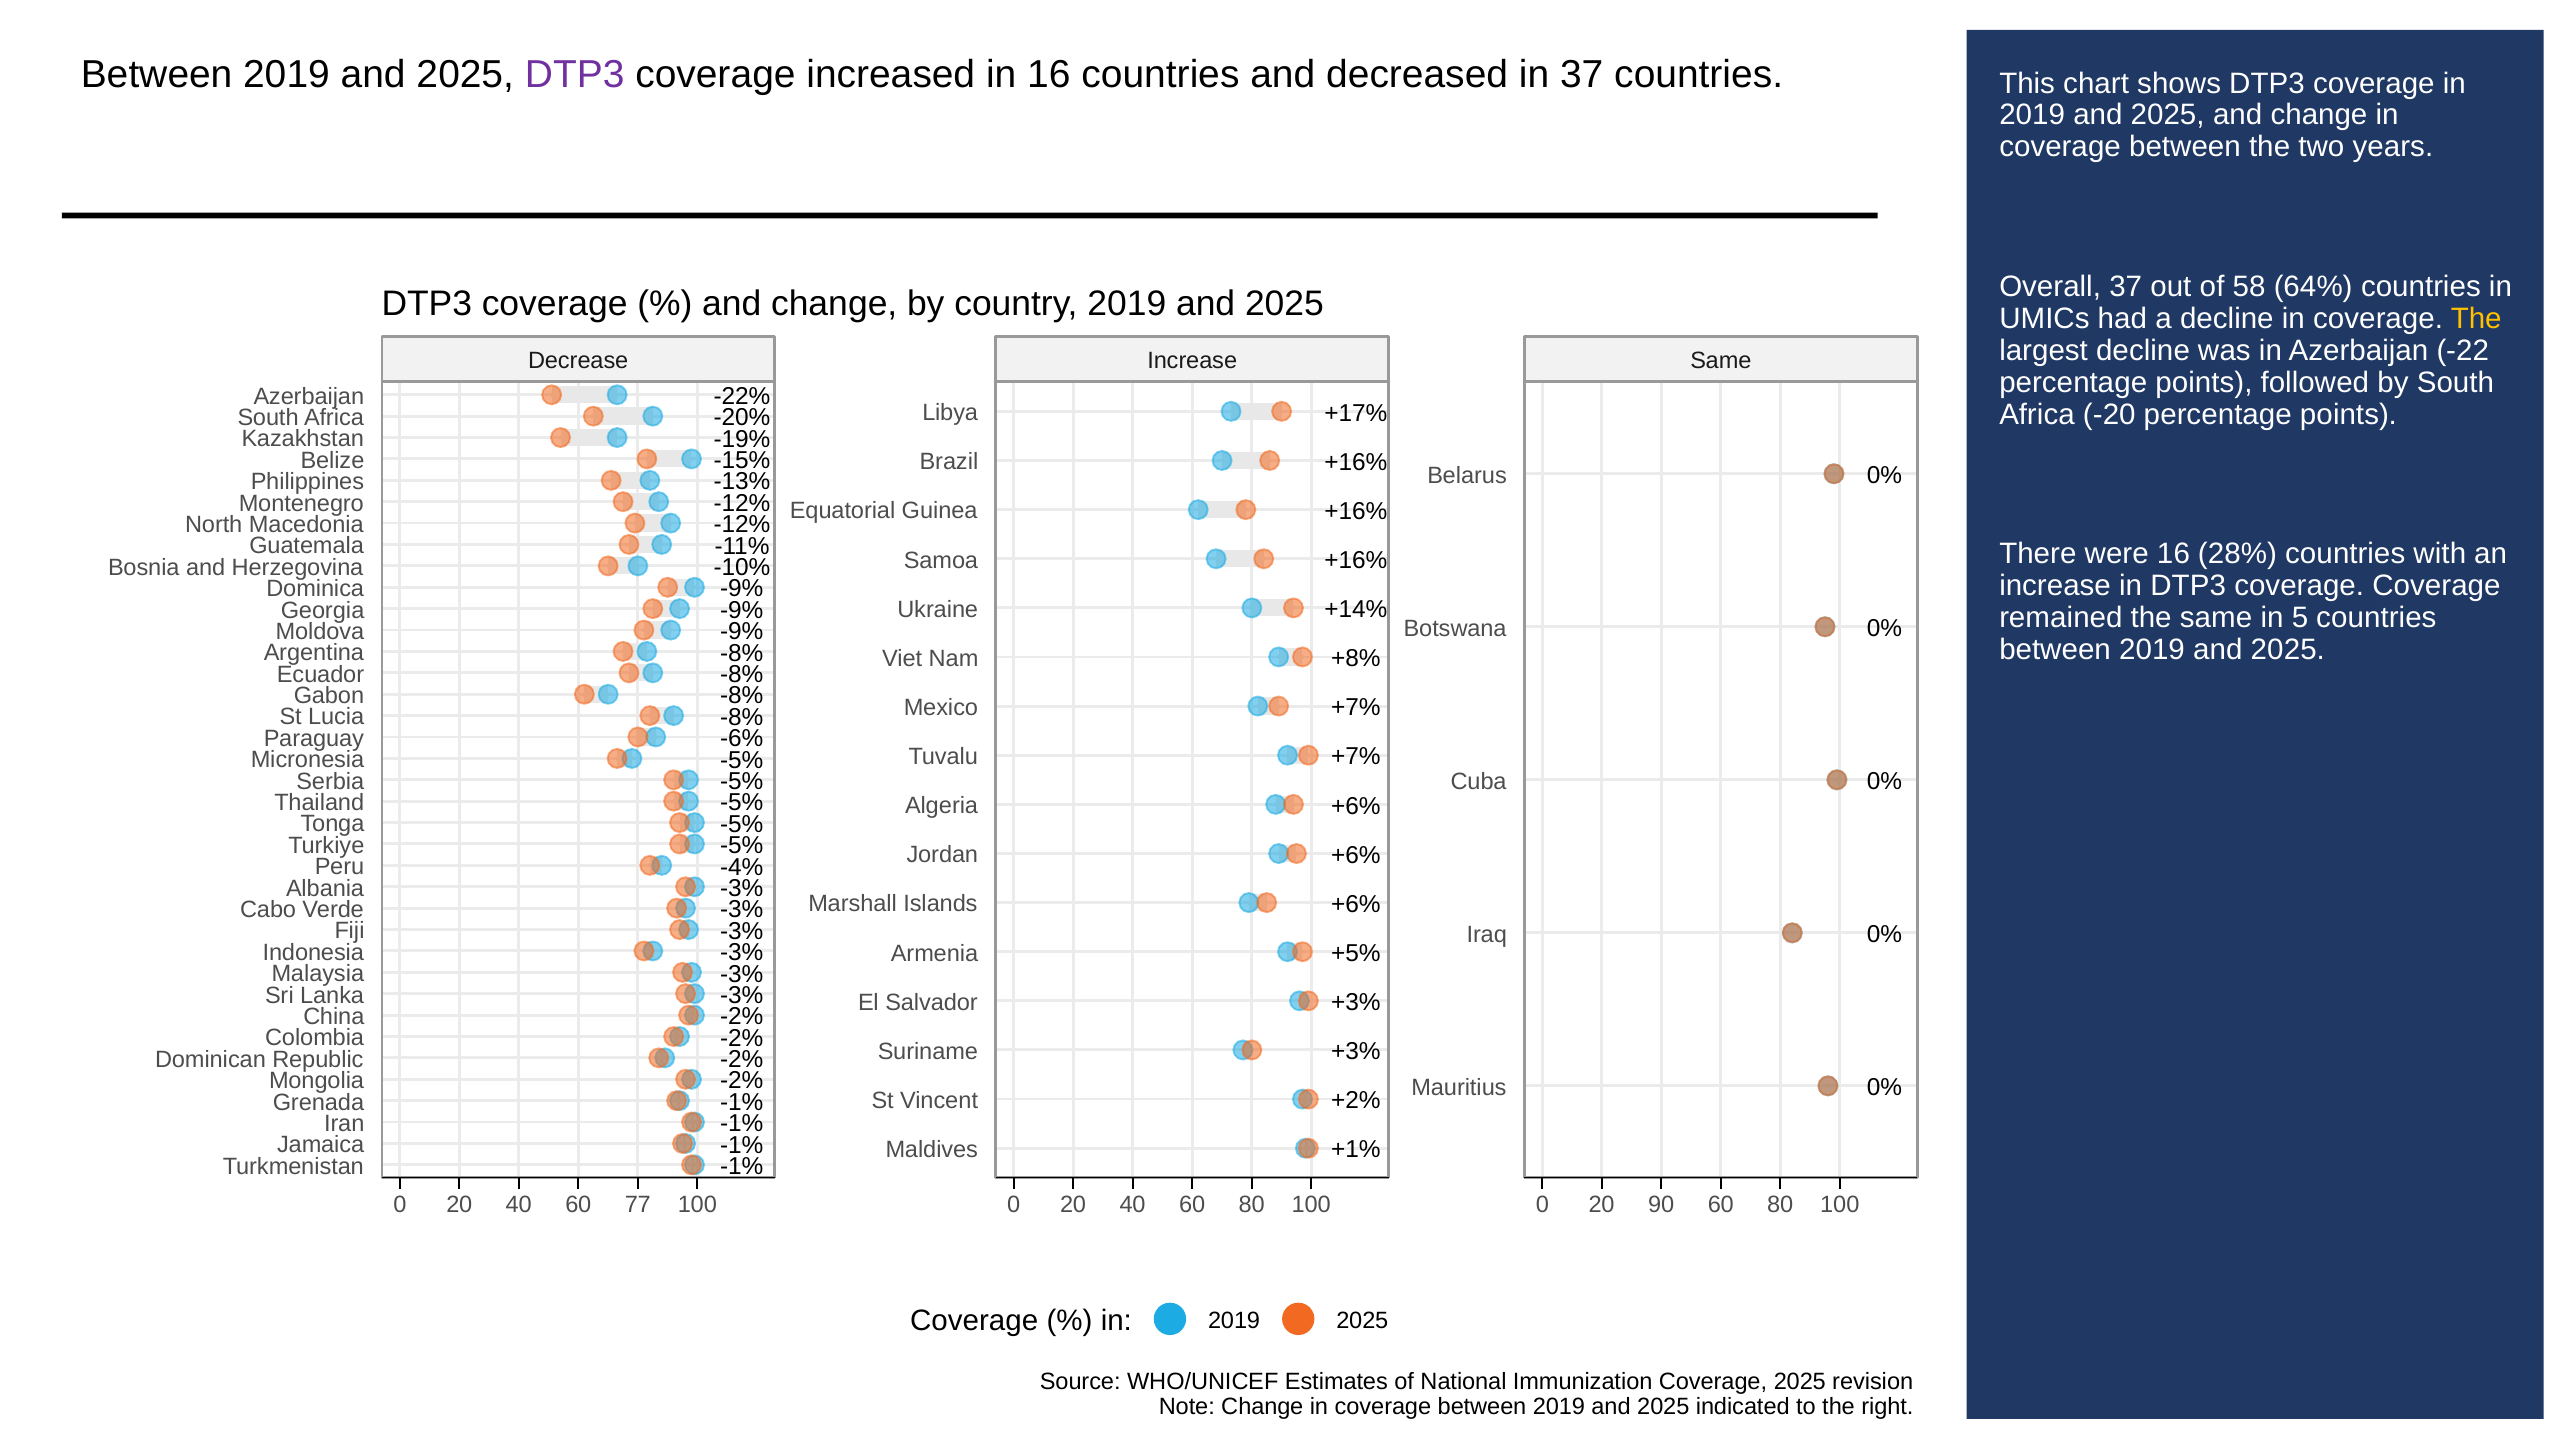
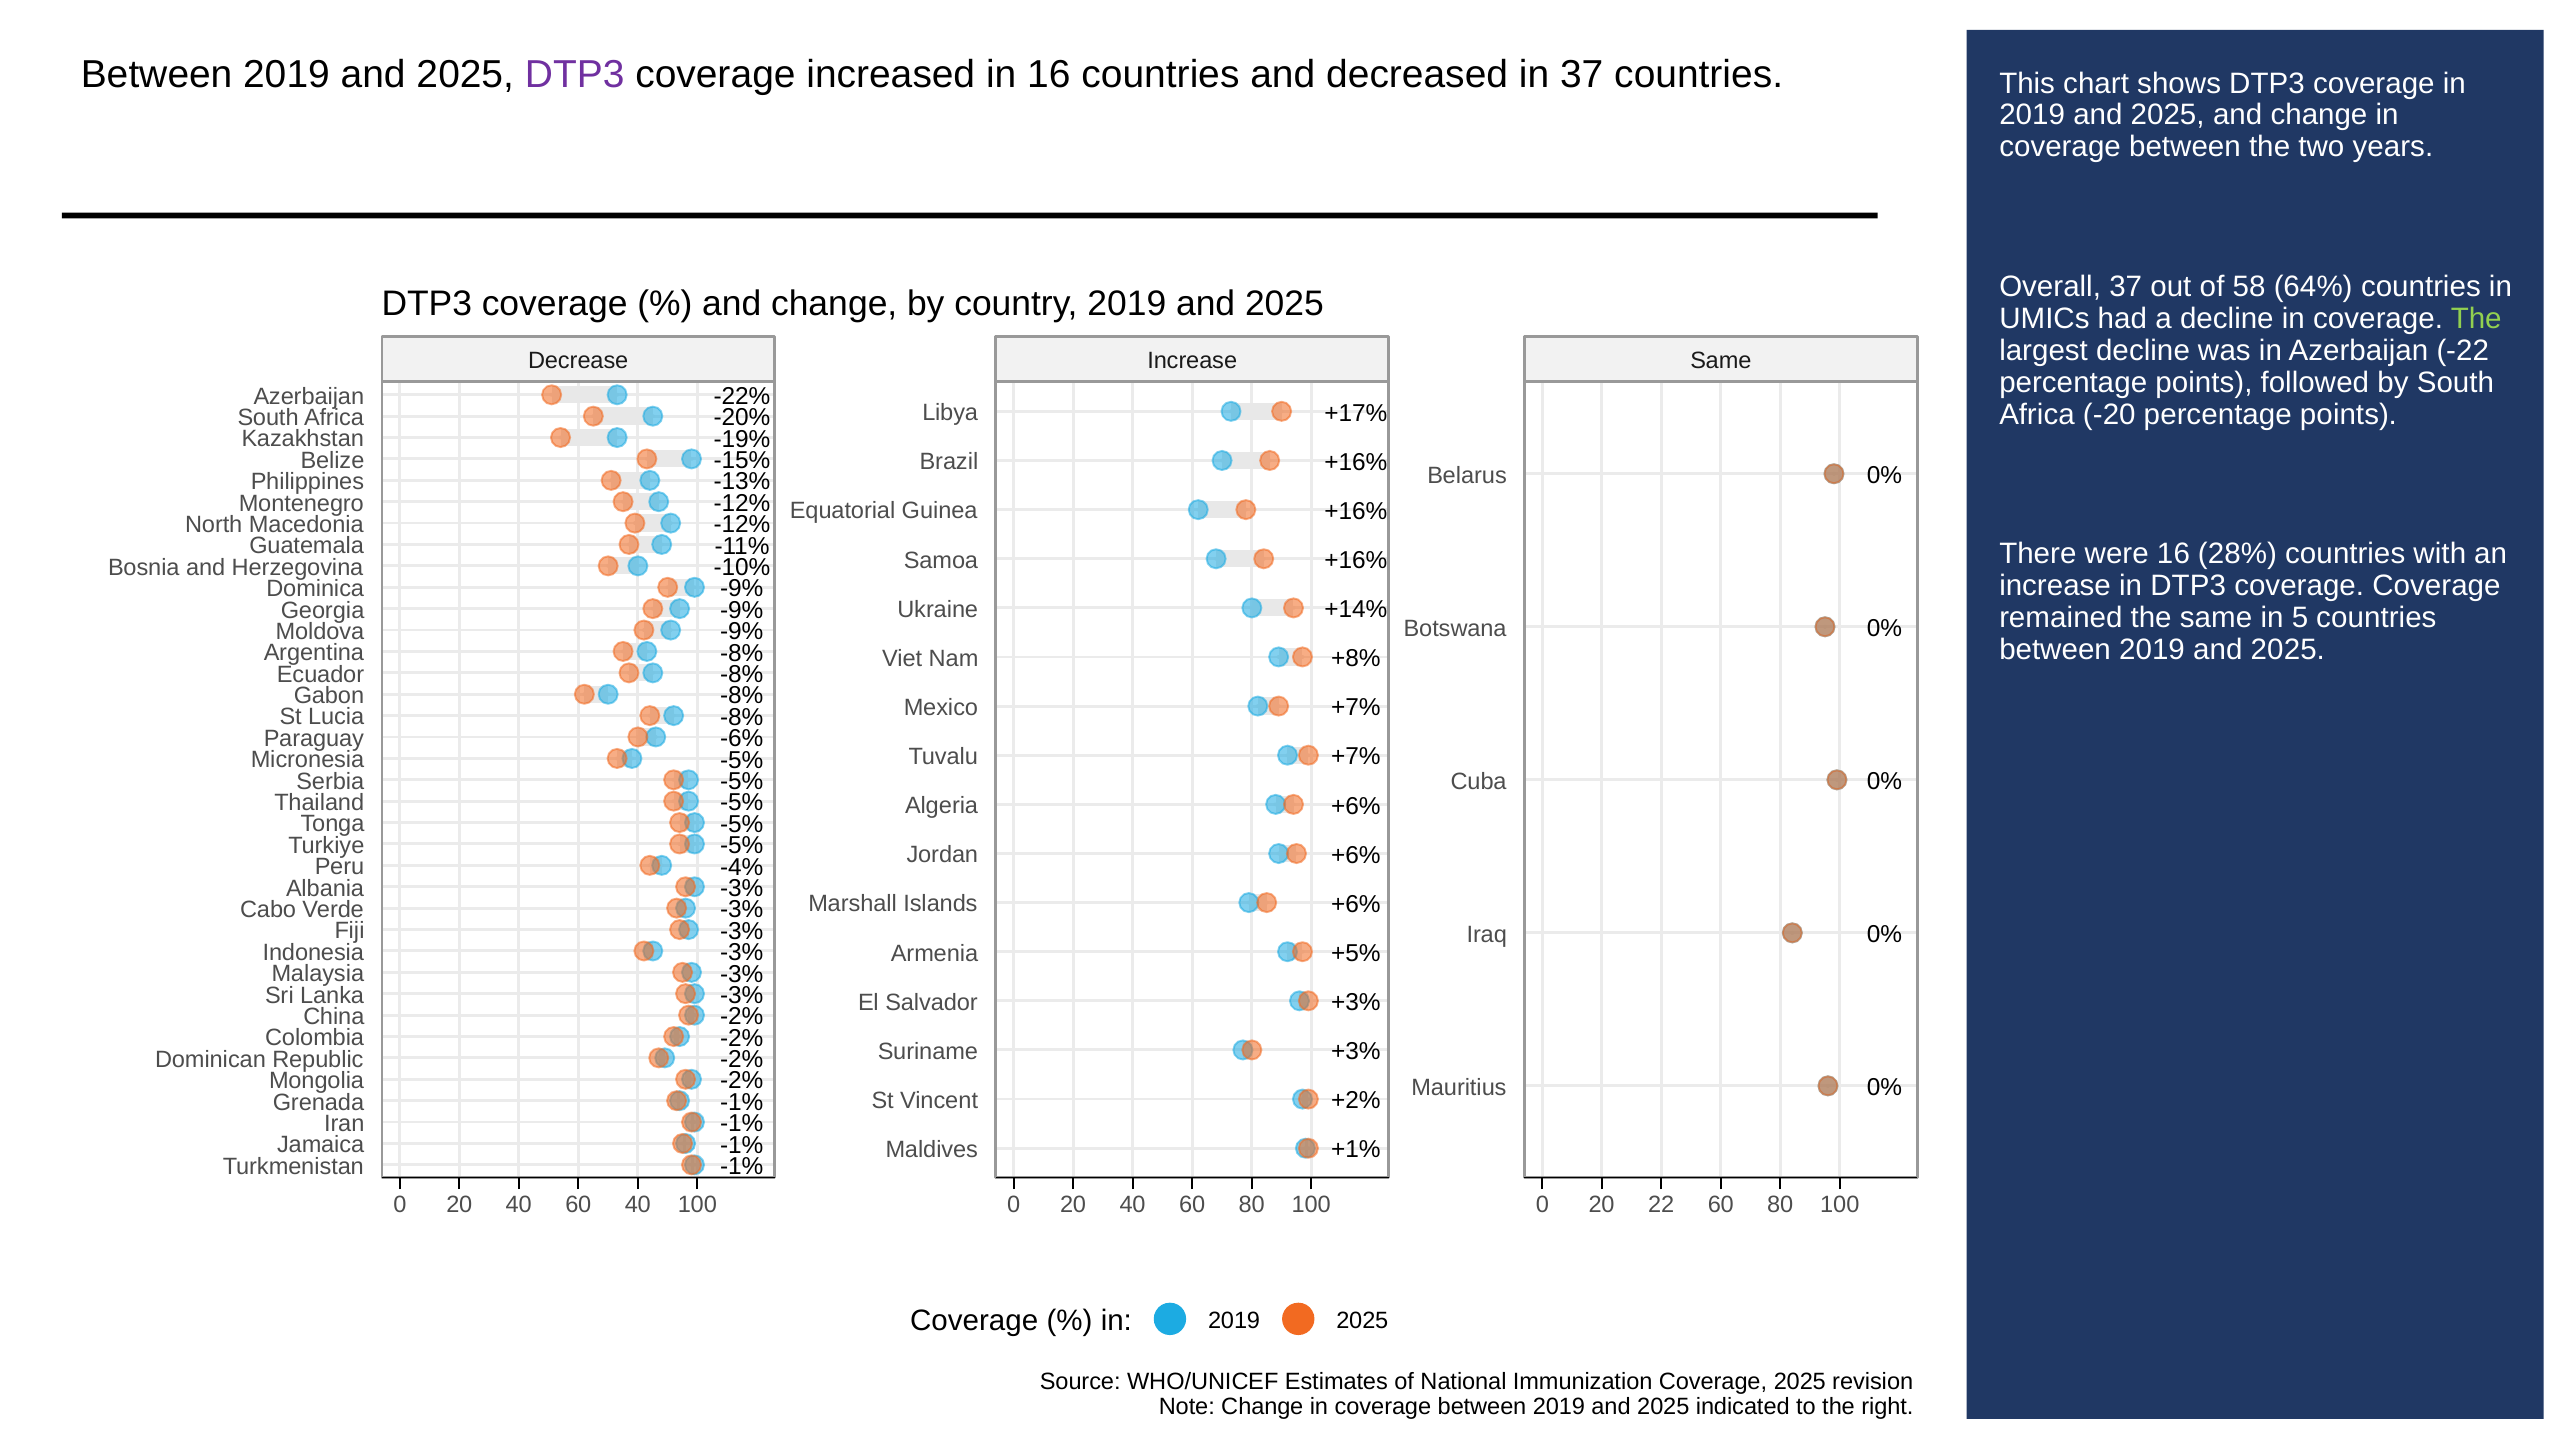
The colour: yellow -> light green (2476, 319)
60 77: 77 -> 40 (638, 1205)
90: 90 -> 22 (1661, 1205)
